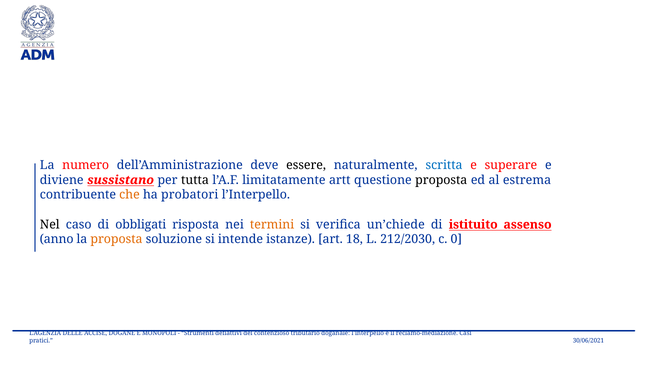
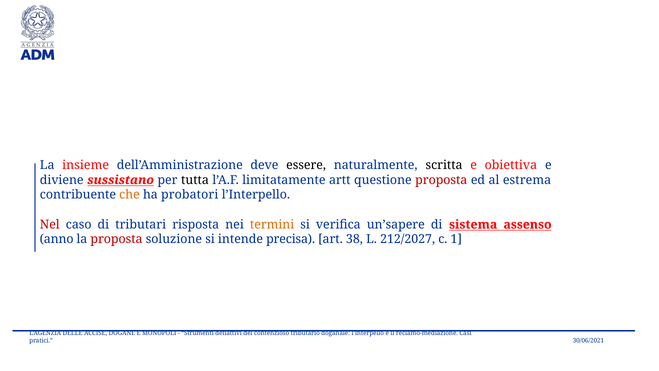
numero: numero -> insieme (86, 165)
scritta colour: blue -> black (444, 165)
superare: superare -> obiettiva (511, 165)
proposta colour: black -> red (441, 180)
Nel colour: black -> red (50, 224)
obbligati: obbligati -> tributari (141, 224)
un’chiede: un’chiede -> un’sapere (396, 224)
istituito: istituito -> sistema (473, 224)
proposta colour: orange -> red (117, 239)
istanze: istanze -> precisa (291, 239)
18: 18 -> 38 (354, 239)
212/2030: 212/2030 -> 212/2027 (408, 239)
0: 0 -> 1 (456, 239)
